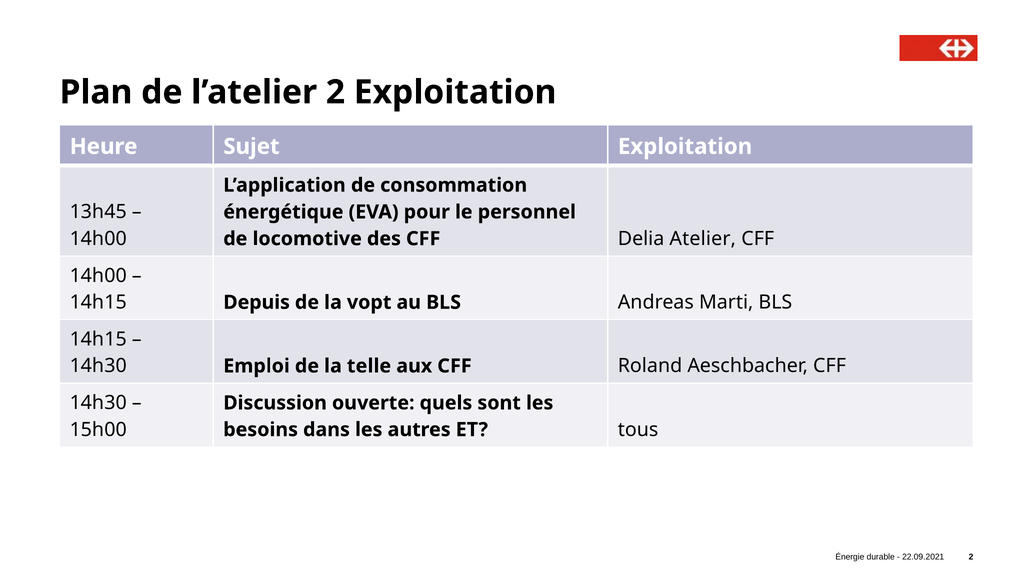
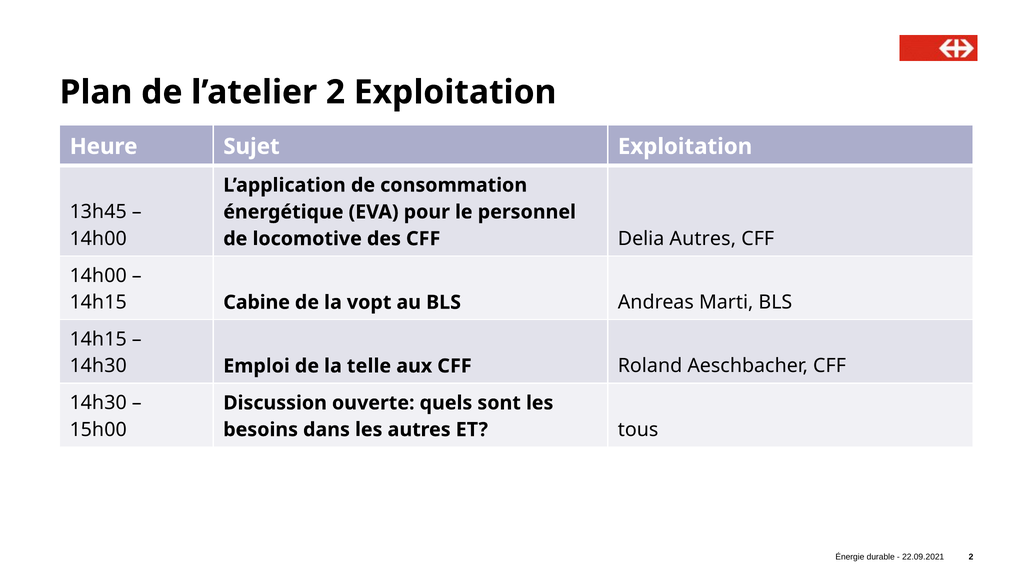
Delia Atelier: Atelier -> Autres (703, 239)
Depuis: Depuis -> Cabine (257, 302)
